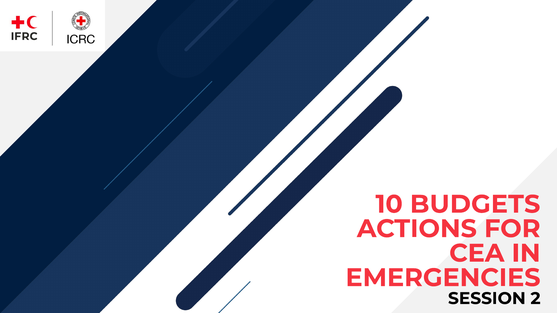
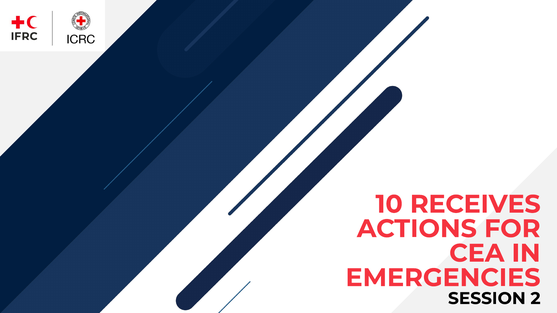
BUDGETS: BUDGETS -> RECEIVES (475, 204)
